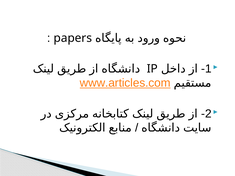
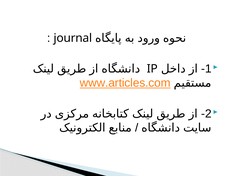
papers: papers -> journal (73, 38)
